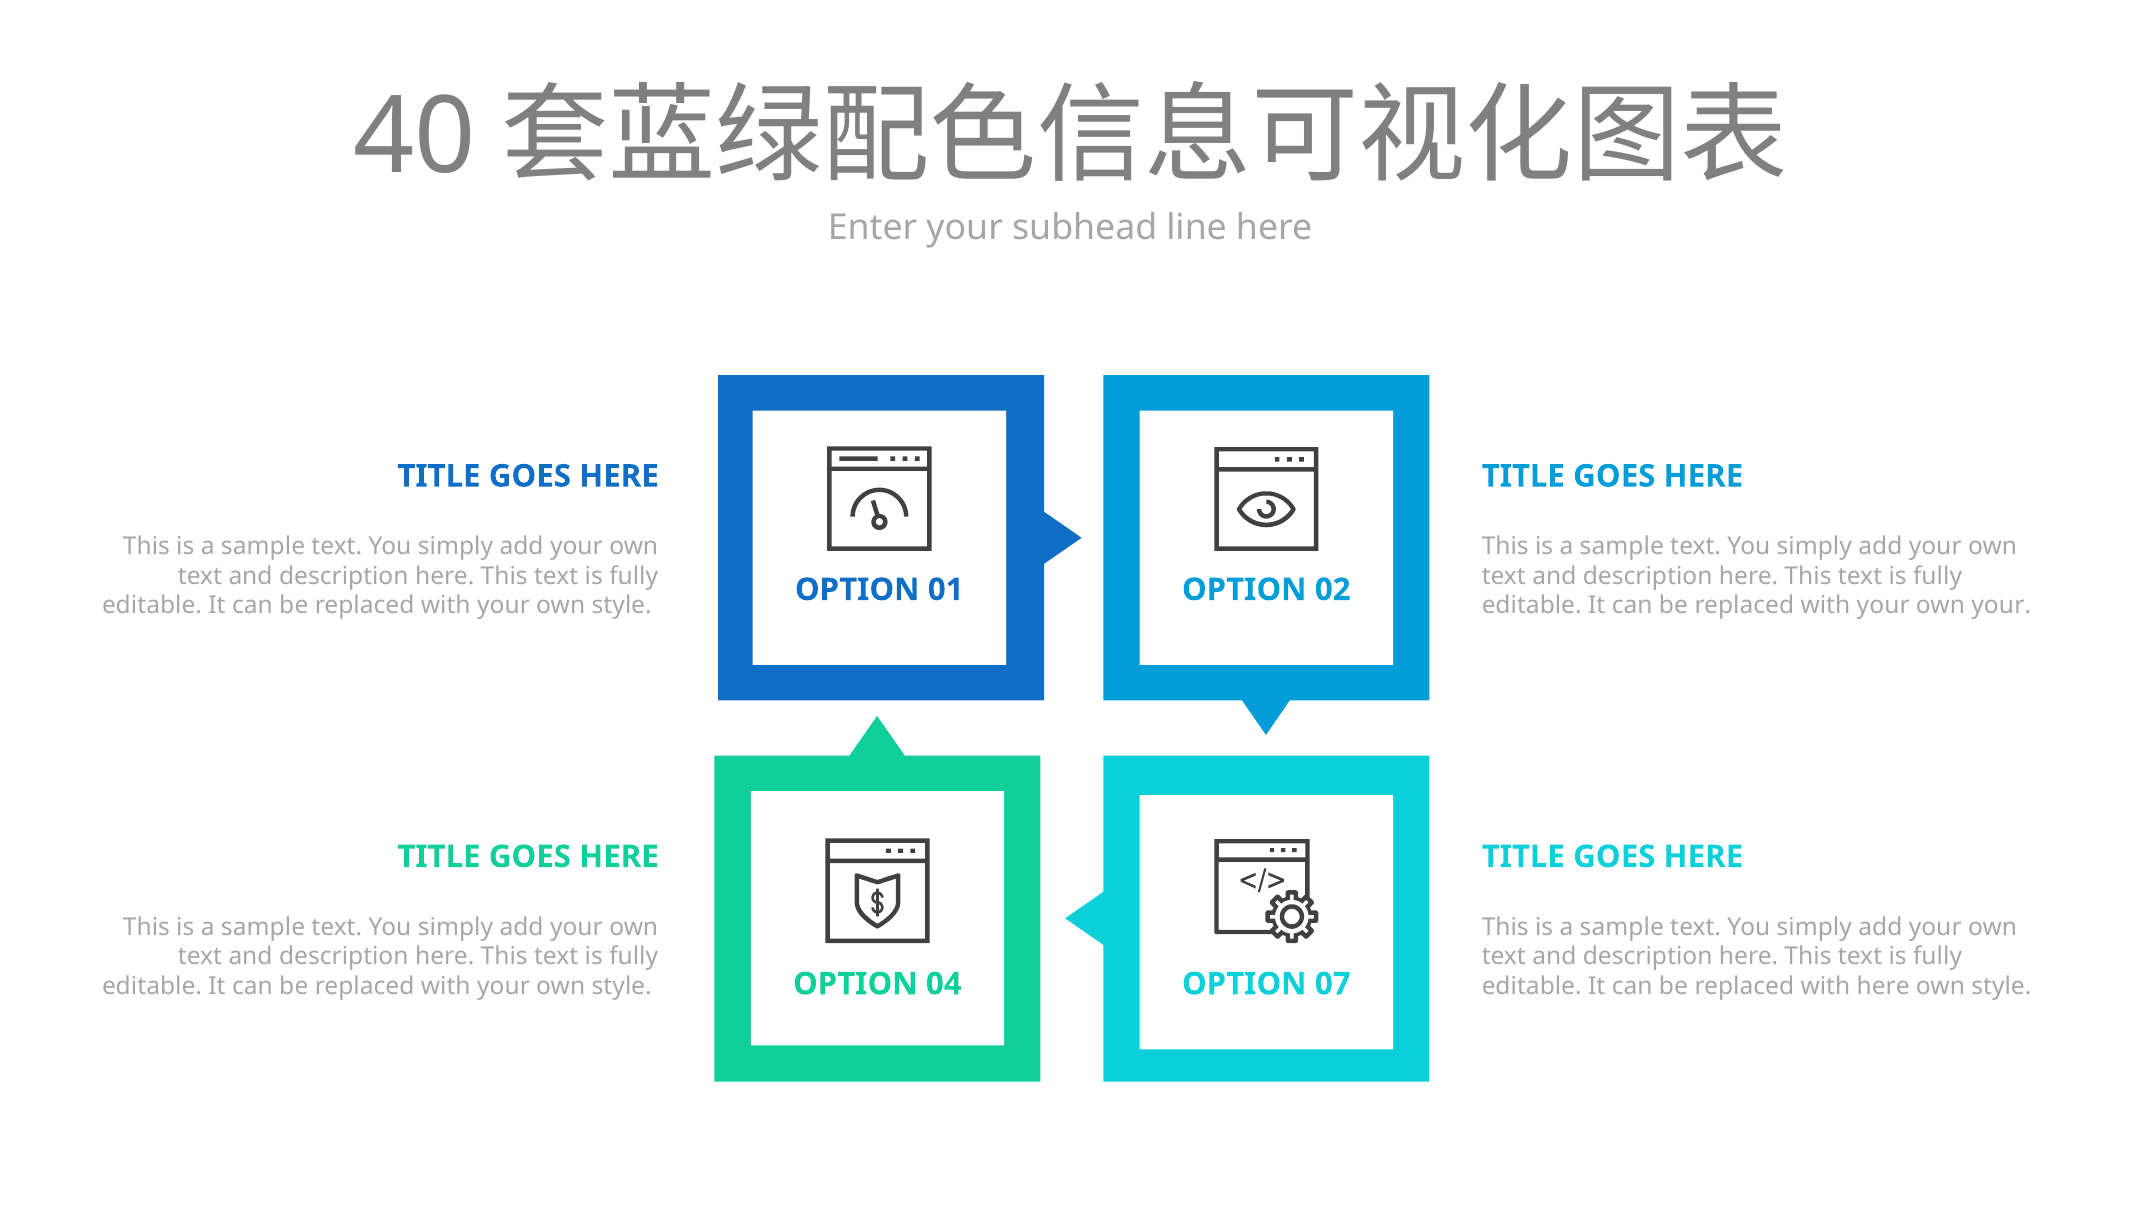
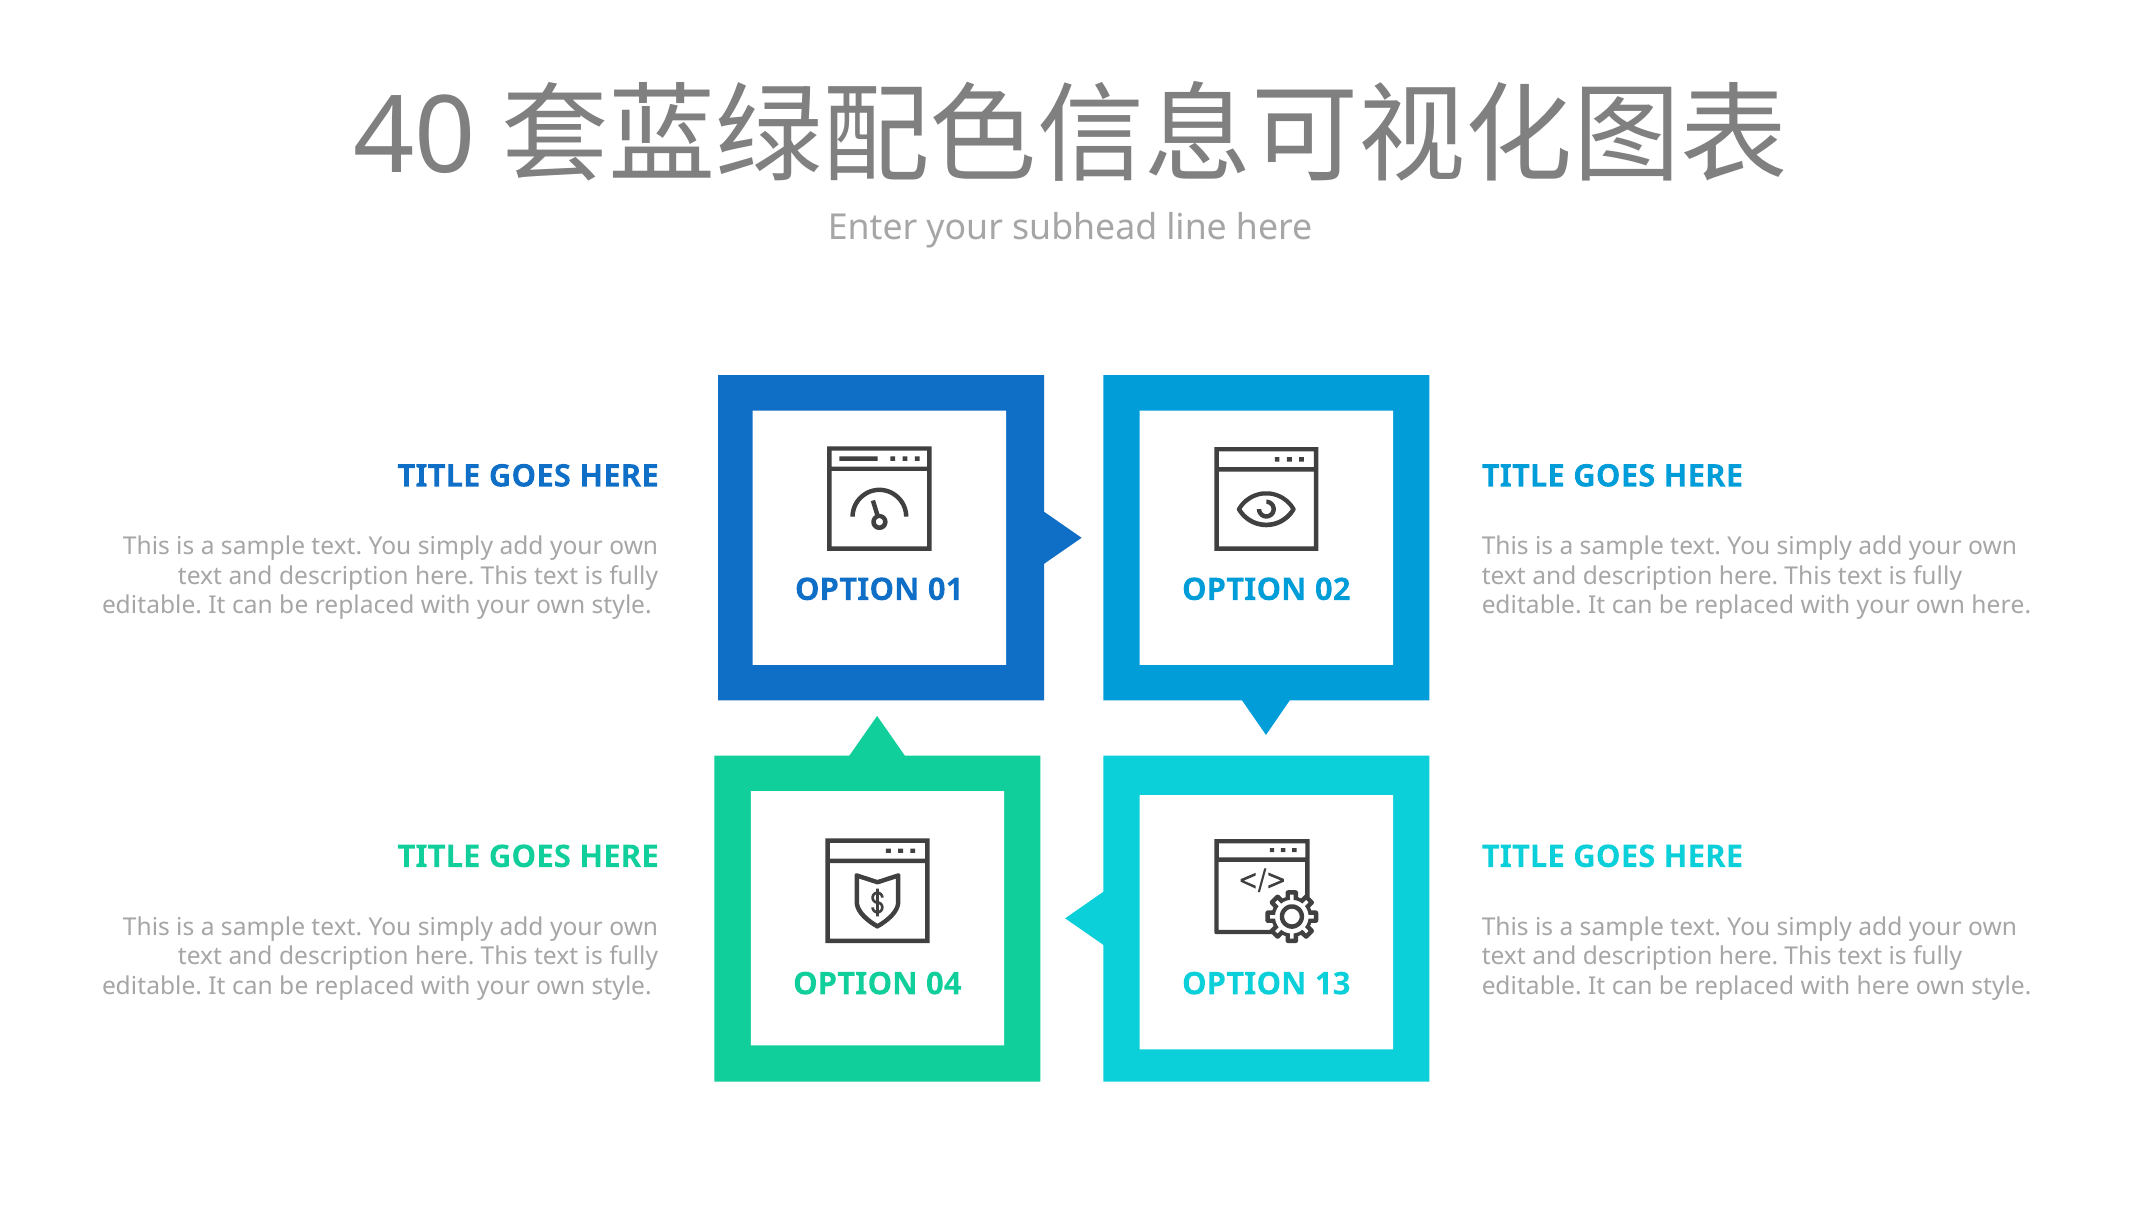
own your: your -> here (2001, 606)
07: 07 -> 13 (1333, 984)
